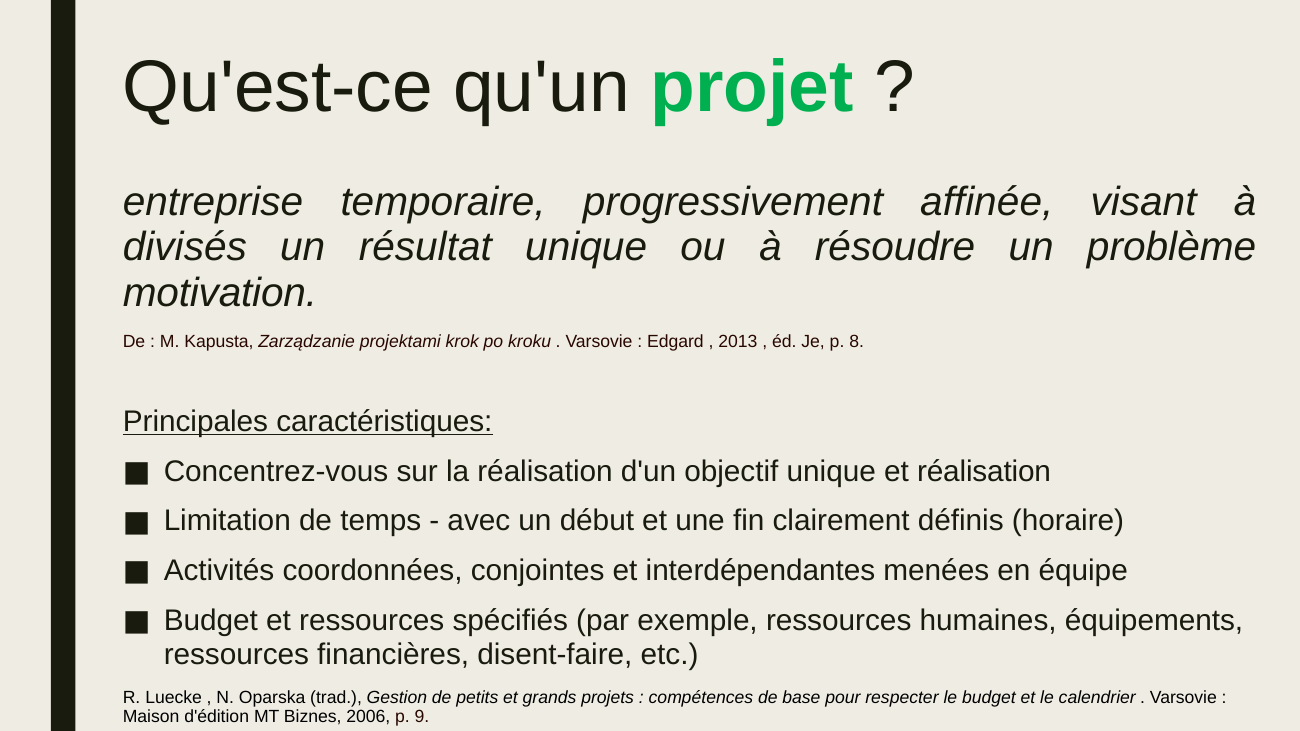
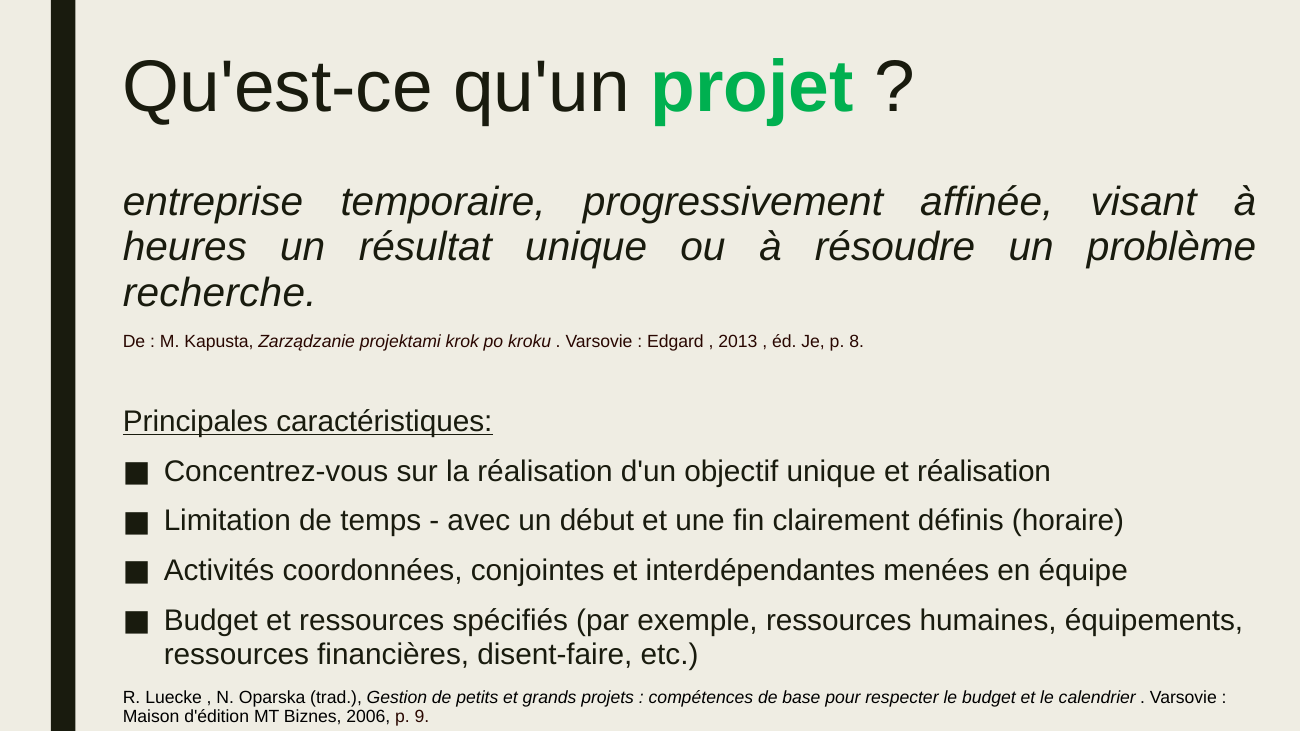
divisés: divisés -> heures (185, 248)
motivation: motivation -> recherche (220, 293)
